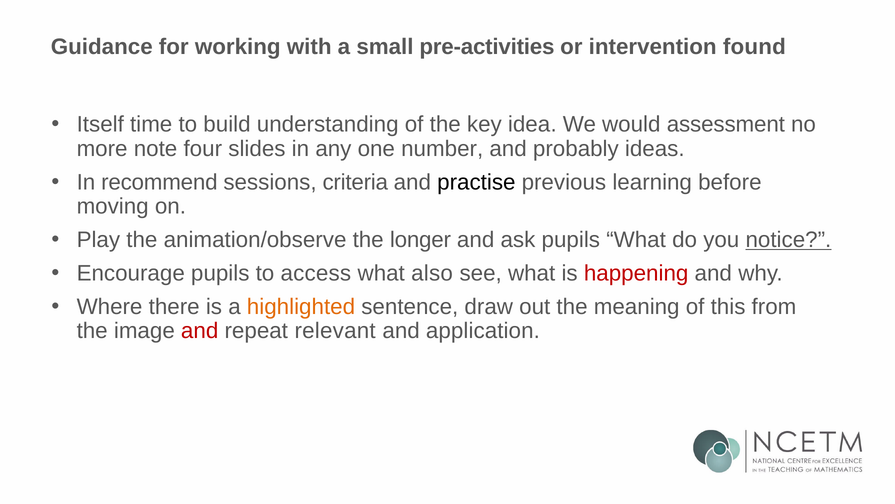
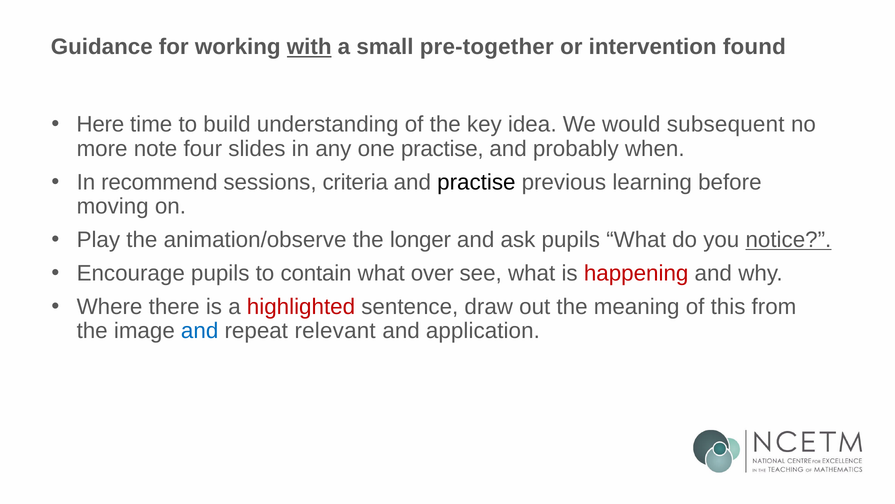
with underline: none -> present (309, 47)
pre-activities: pre-activities -> pre-together (487, 47)
Itself: Itself -> Here (100, 124)
assessment: assessment -> subsequent (726, 124)
one number: number -> practise (442, 148)
ideas: ideas -> when (655, 148)
access: access -> contain (316, 273)
also: also -> over (432, 273)
highlighted colour: orange -> red (301, 307)
and colour: red -> blue (200, 331)
